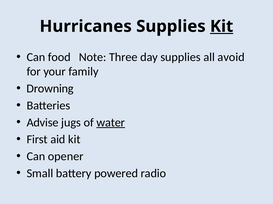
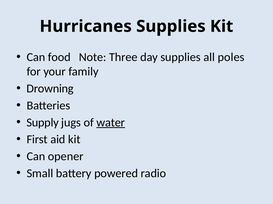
Kit underline: present -> none (222, 26)
avoid: avoid -> poles (231, 57)
Advise: Advise -> Supply (43, 123)
